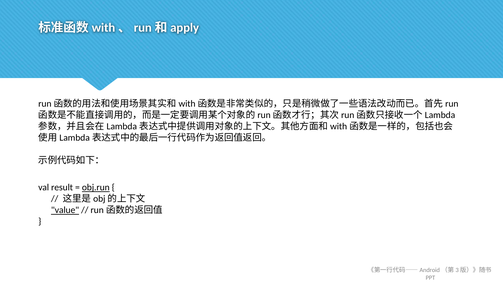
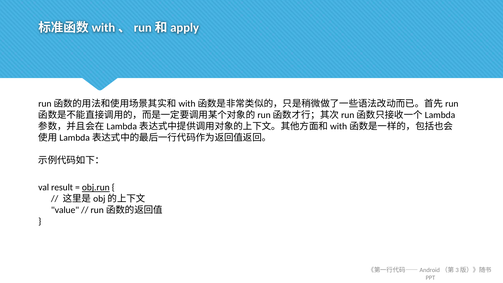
value underline: present -> none (65, 210)
